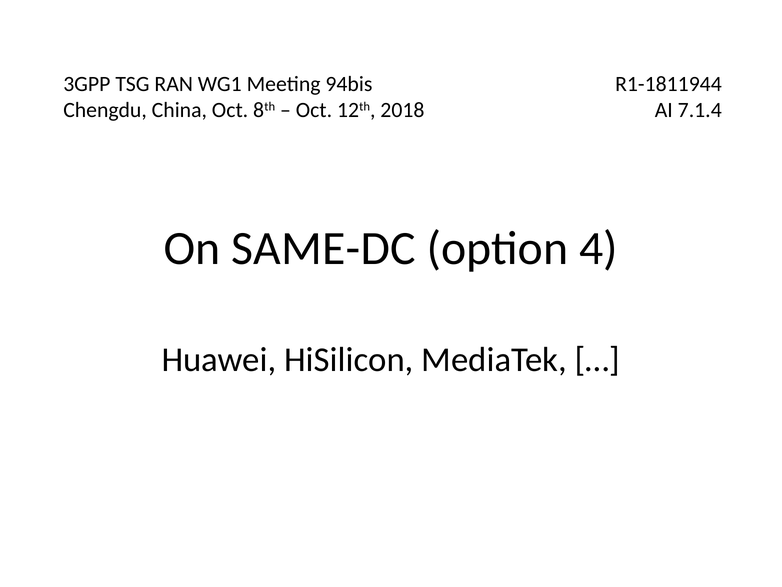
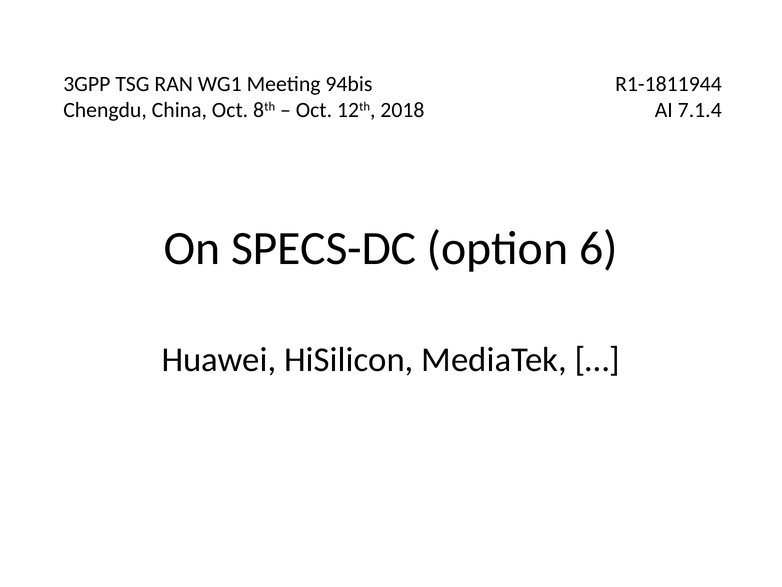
SAME-DC: SAME-DC -> SPECS-DC (324, 248)
4: 4 -> 6 (598, 248)
